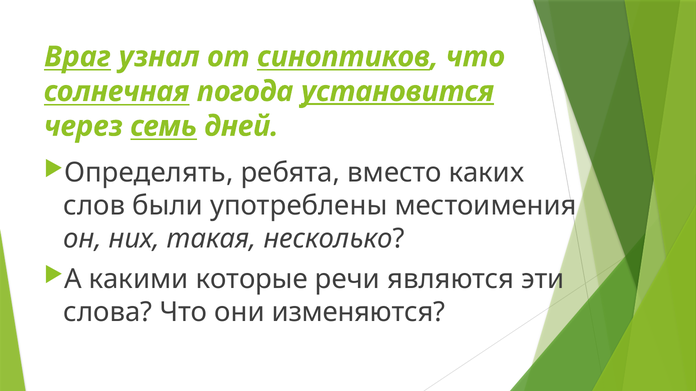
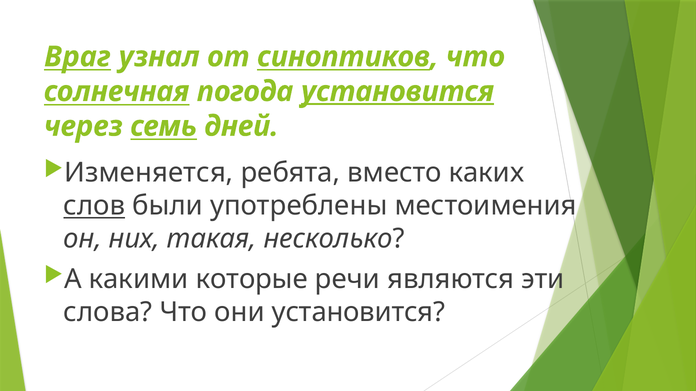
Определять: Определять -> Изменяется (149, 173)
слов underline: none -> present (94, 206)
они изменяются: изменяются -> установится (358, 313)
